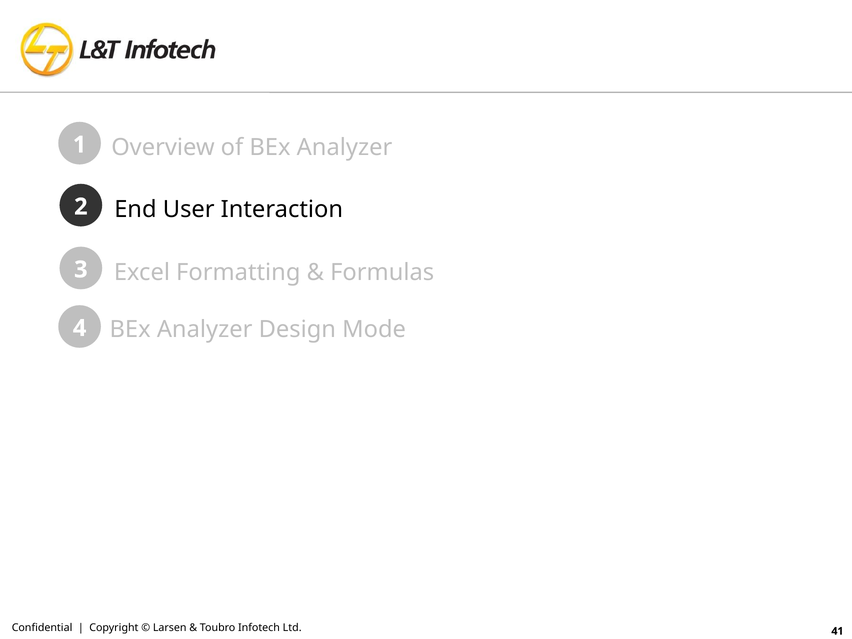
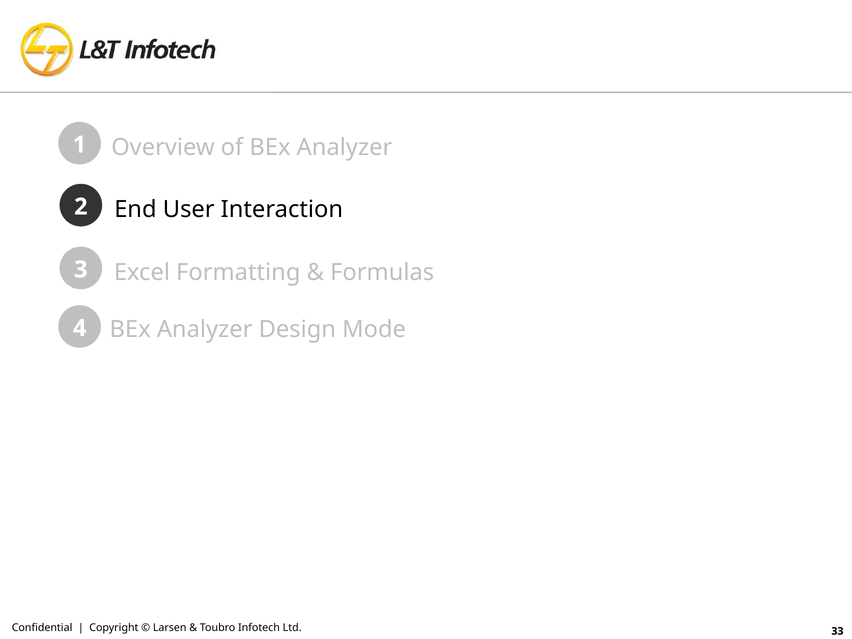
41: 41 -> 33 (837, 631)
